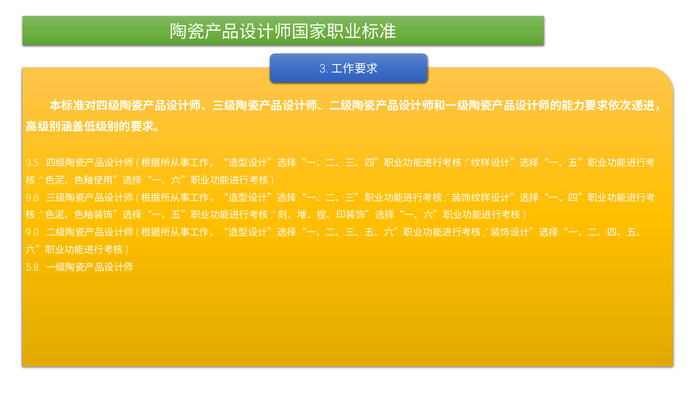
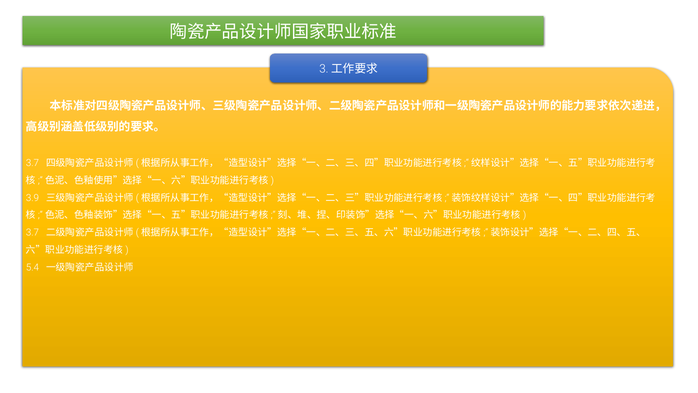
3.5: 3.5 -> 3.7 (32, 163)
9.8: 9.8 -> 3.9 (32, 198)
9.0: 9.0 -> 3.7 (32, 233)
5.8: 5.8 -> 5.4 (32, 267)
